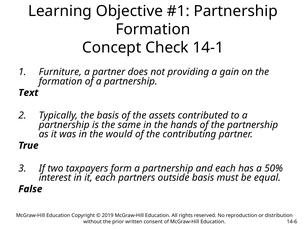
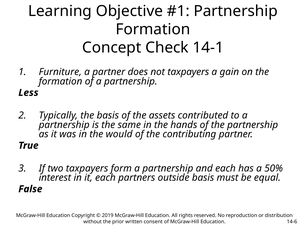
not providing: providing -> taxpayers (188, 72)
Text: Text -> Less (28, 93)
